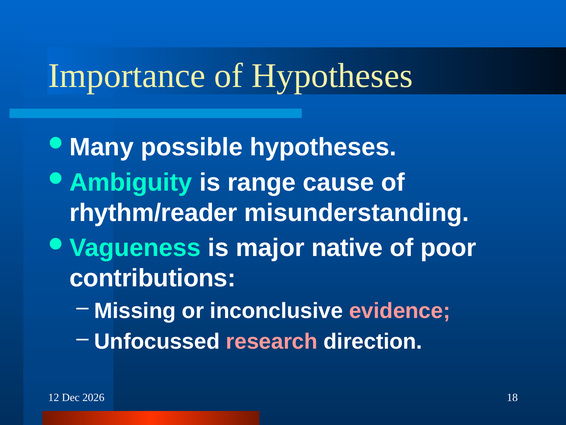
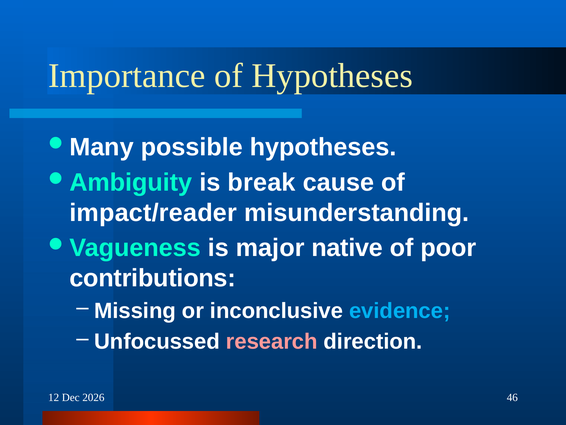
range: range -> break (262, 182)
rhythm/reader: rhythm/reader -> impact/reader (153, 212)
evidence colour: pink -> light blue (400, 310)
18: 18 -> 46 (512, 397)
